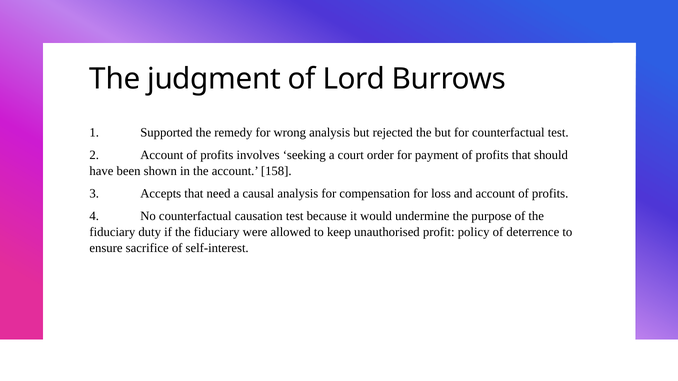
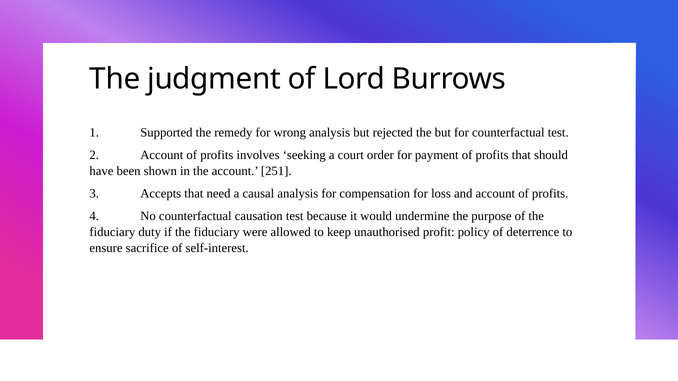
158: 158 -> 251 (276, 171)
